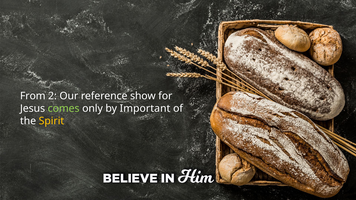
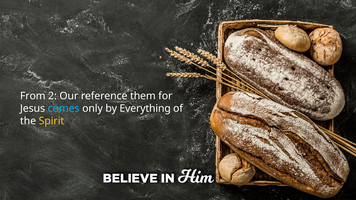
show: show -> them (143, 96)
comes colour: light green -> light blue (64, 109)
Important: Important -> Everything (145, 109)
